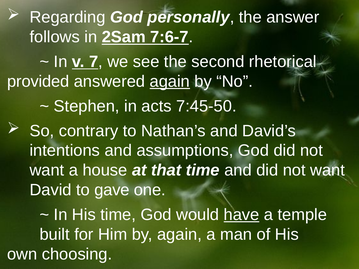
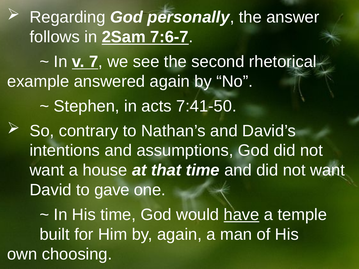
provided: provided -> example (38, 81)
again underline: present -> none (170, 81)
7:45-50: 7:45-50 -> 7:41-50 (206, 106)
